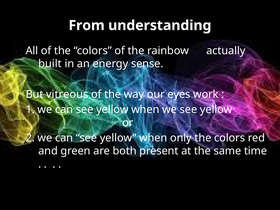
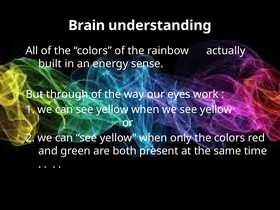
From: From -> Brain (87, 25)
vitreous: vitreous -> through (67, 94)
